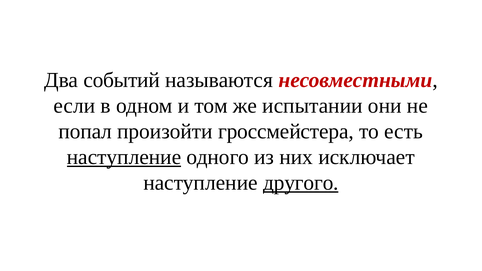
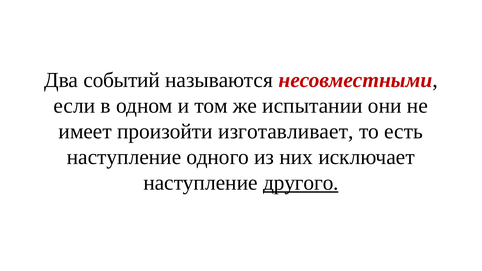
попал: попал -> имеет (85, 131)
гроссмейстера: гроссмейстера -> изготавливает (286, 131)
наступление underline: present -> none (124, 157)
